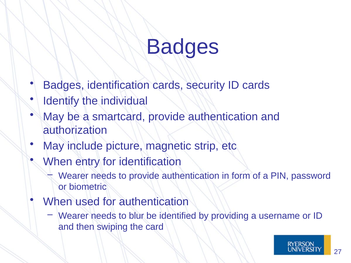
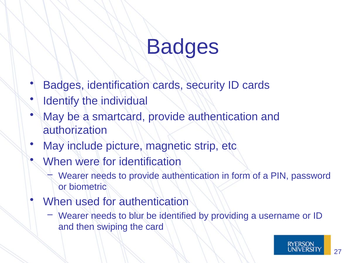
entry: entry -> were (88, 162)
